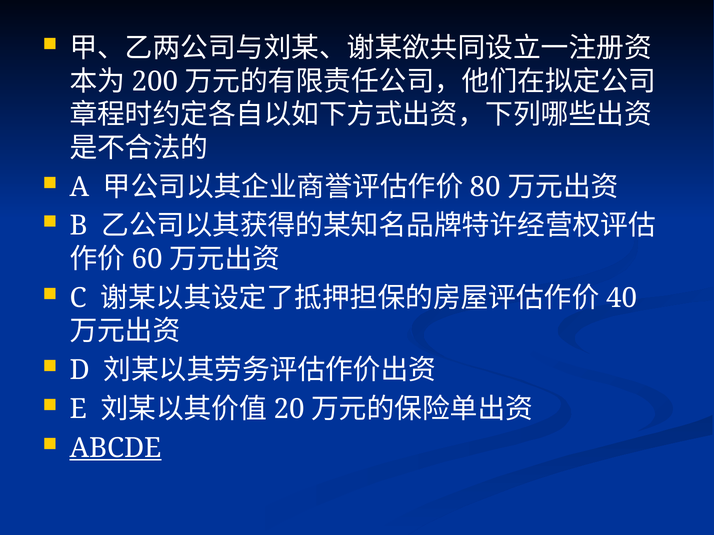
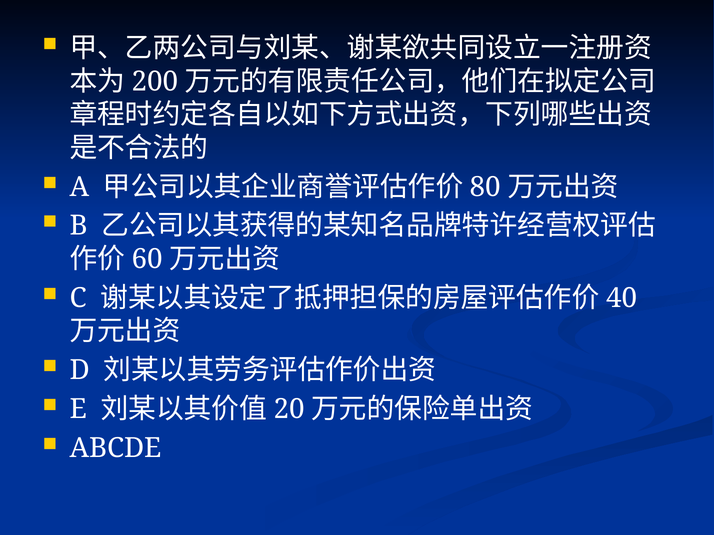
ABCDE underline: present -> none (116, 448)
